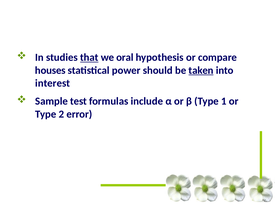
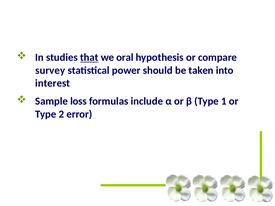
houses: houses -> survey (50, 70)
taken underline: present -> none (201, 70)
test: test -> loss (79, 101)
